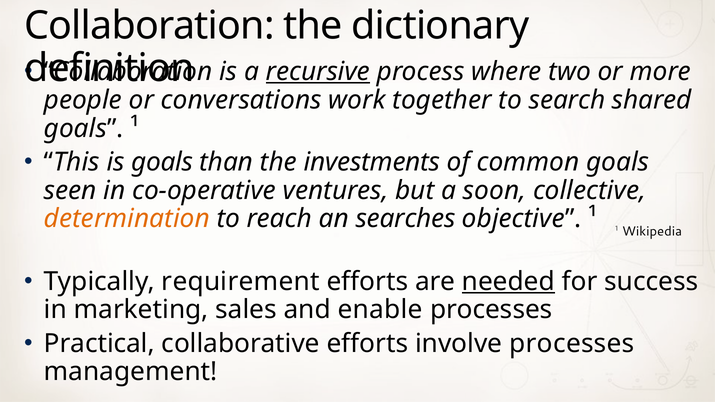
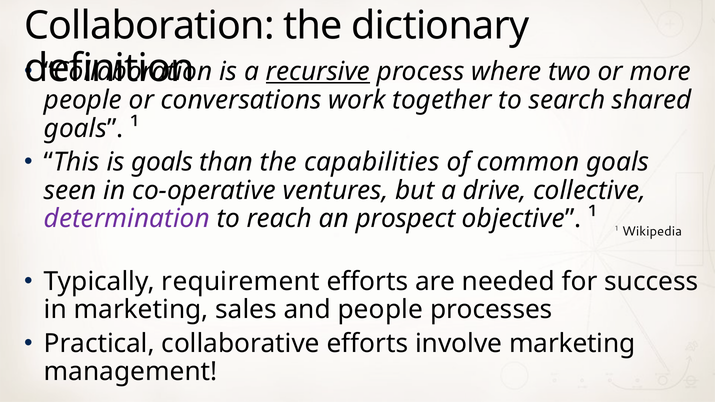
investments: investments -> capabilities (372, 162)
soon: soon -> drive (495, 190)
determination colour: orange -> purple (127, 219)
searches: searches -> prospect (406, 219)
needed underline: present -> none (508, 281)
and enable: enable -> people (380, 310)
involve processes: processes -> marketing (572, 343)
